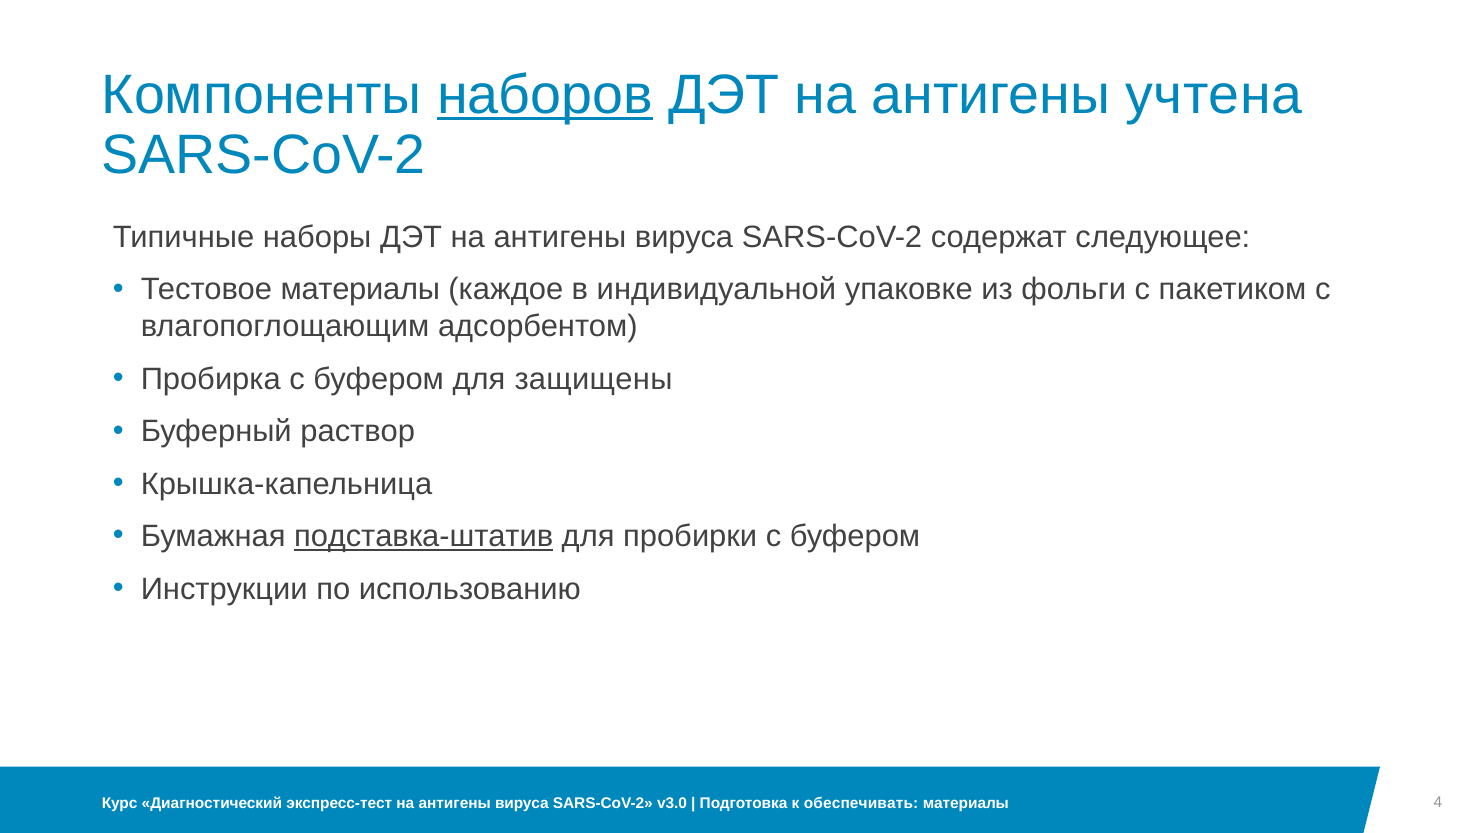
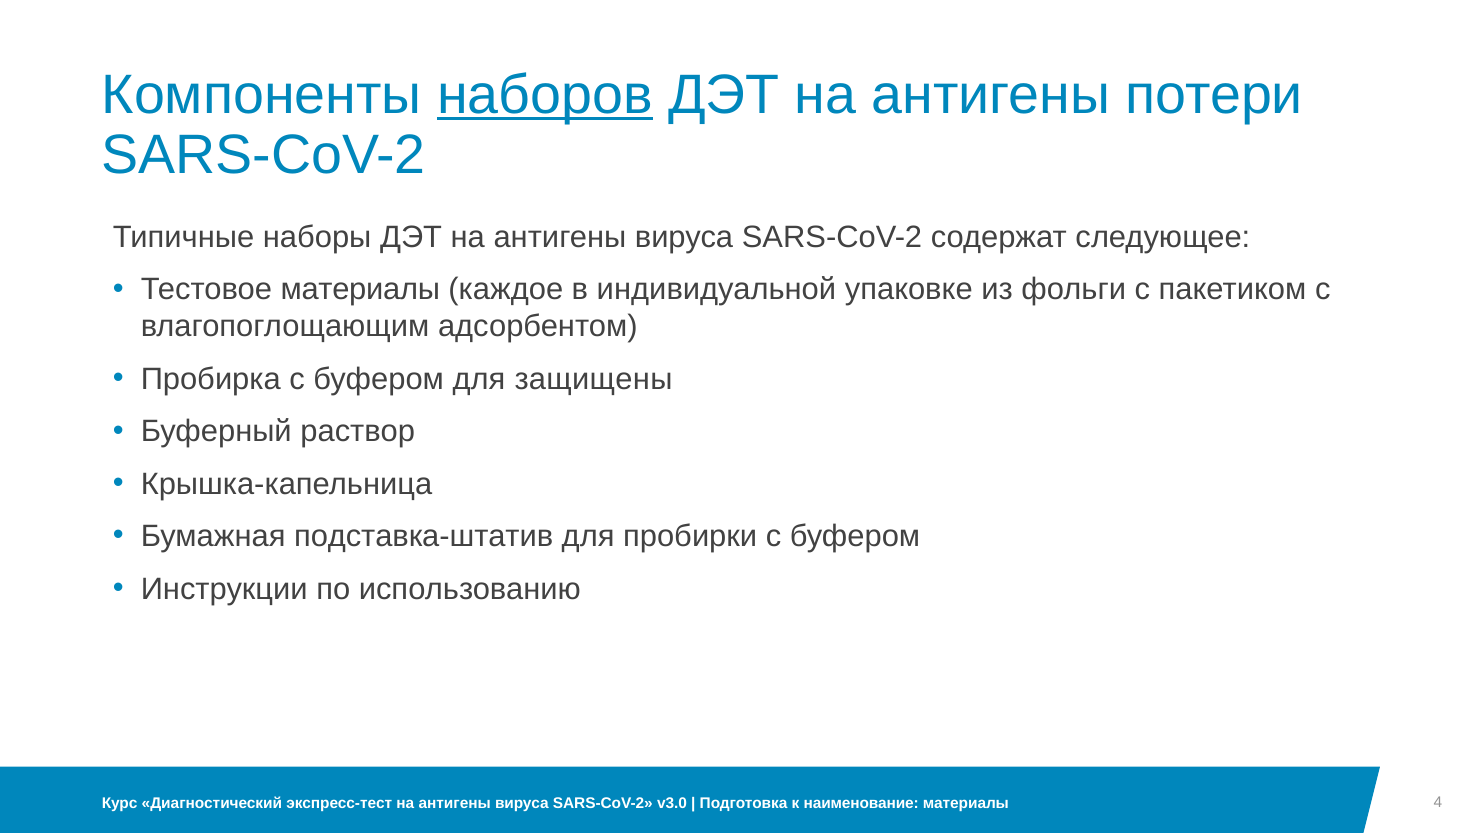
учтена: учтена -> потери (1214, 95)
подставка-штатив underline: present -> none (424, 537)
обеспечивать: обеспечивать -> наименование (861, 804)
